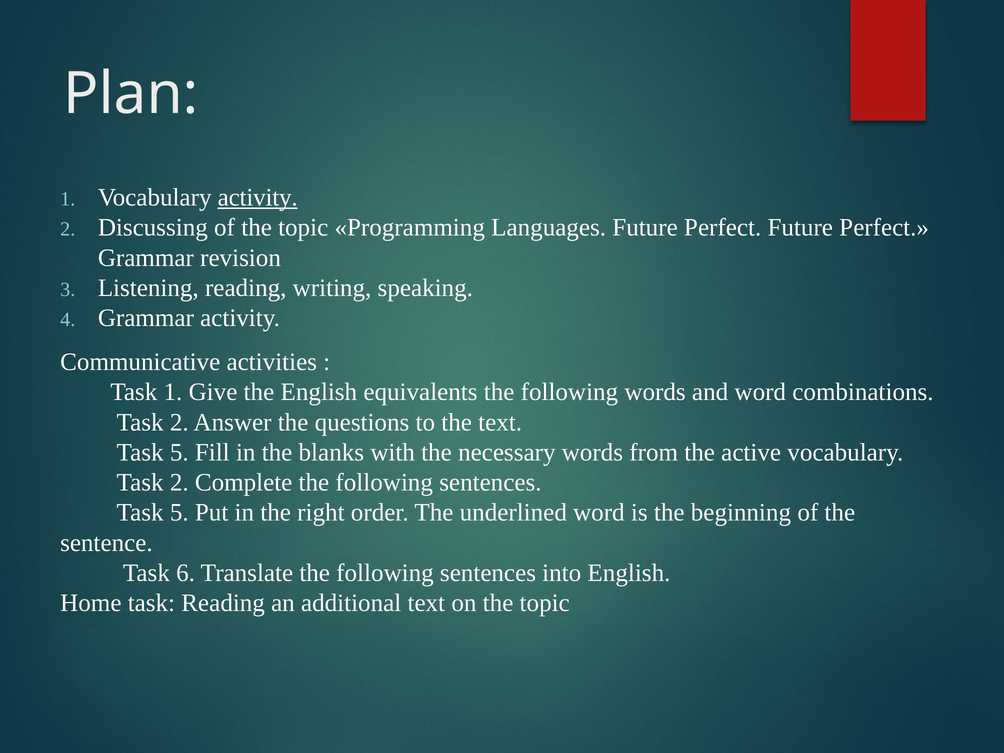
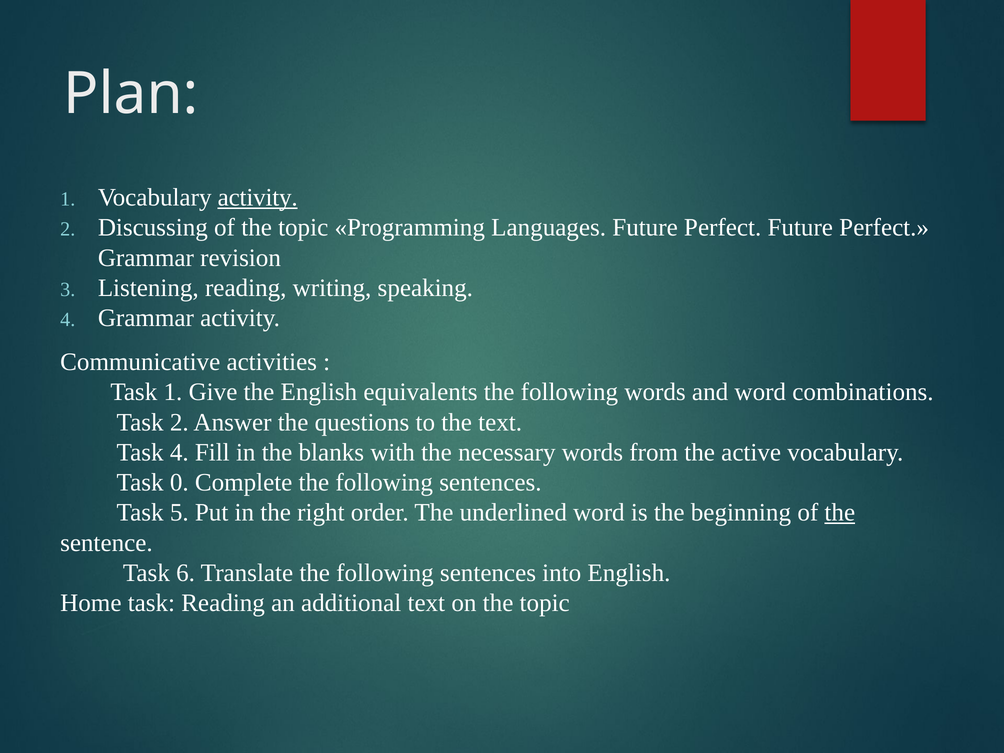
5: 5 -> 4 (179, 452)
2: 2 -> 0 (179, 483)
the underline: none -> present (840, 513)
